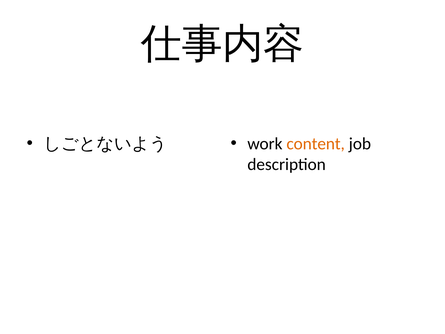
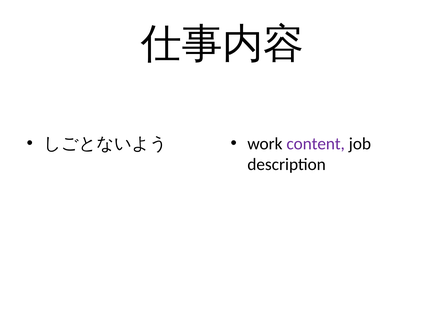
content colour: orange -> purple (316, 144)
